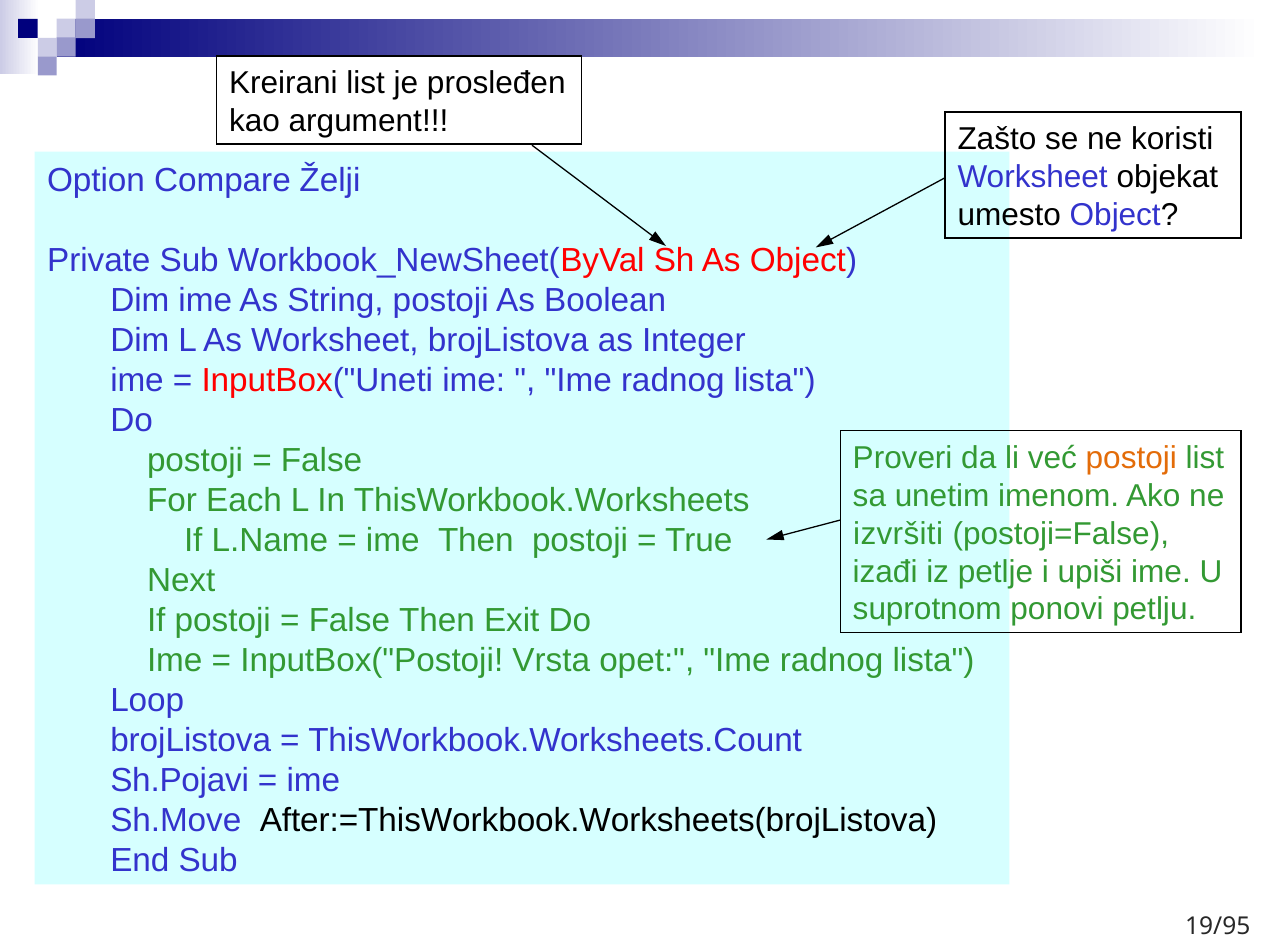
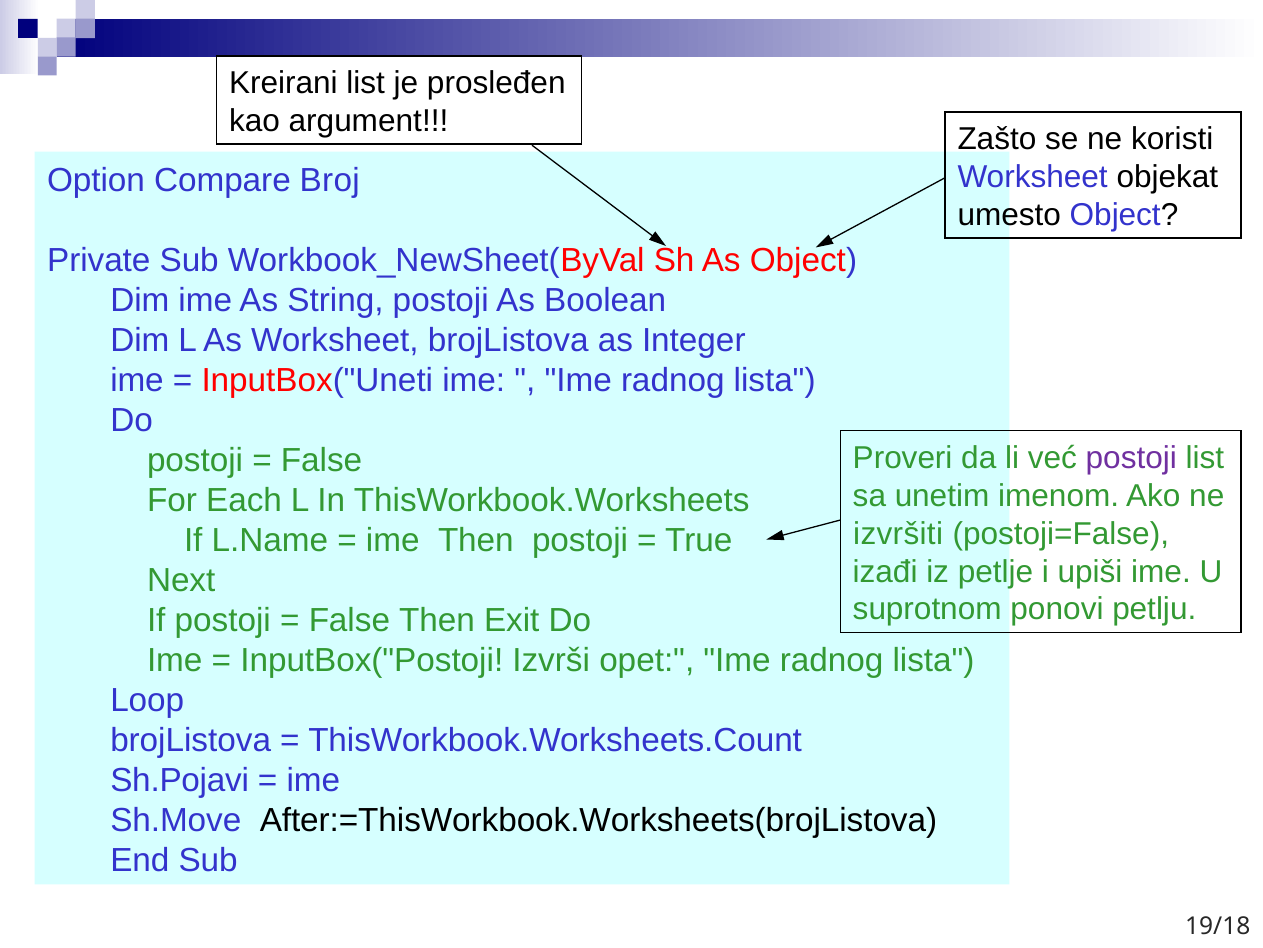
Želji: Želji -> Broj (330, 180)
postoji colour: orange -> purple (1131, 457)
Vrsta: Vrsta -> Izvrši (551, 660)
19/95: 19/95 -> 19/18 (1218, 926)
